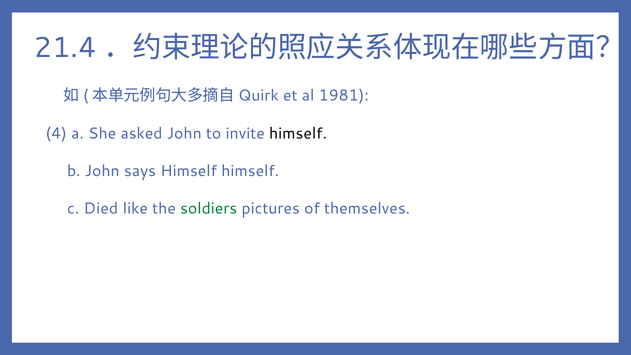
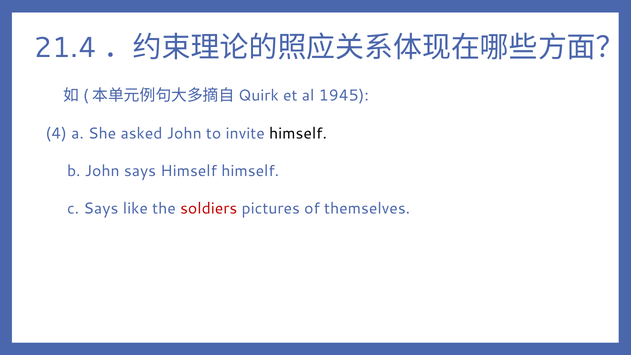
1981: 1981 -> 1945 (344, 96)
c Died: Died -> Says (101, 208)
soldiers colour: green -> red (209, 208)
